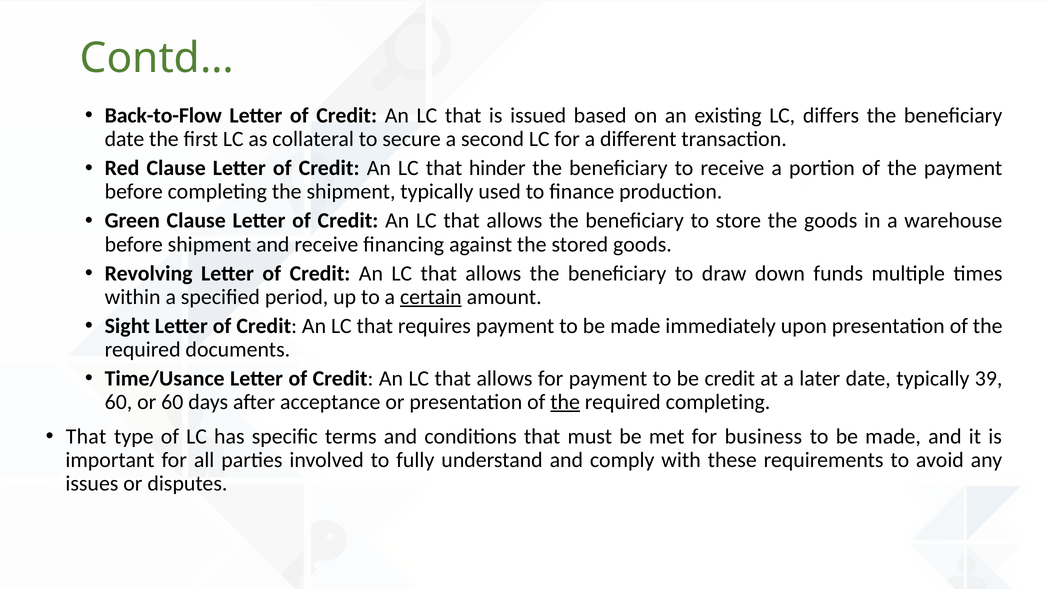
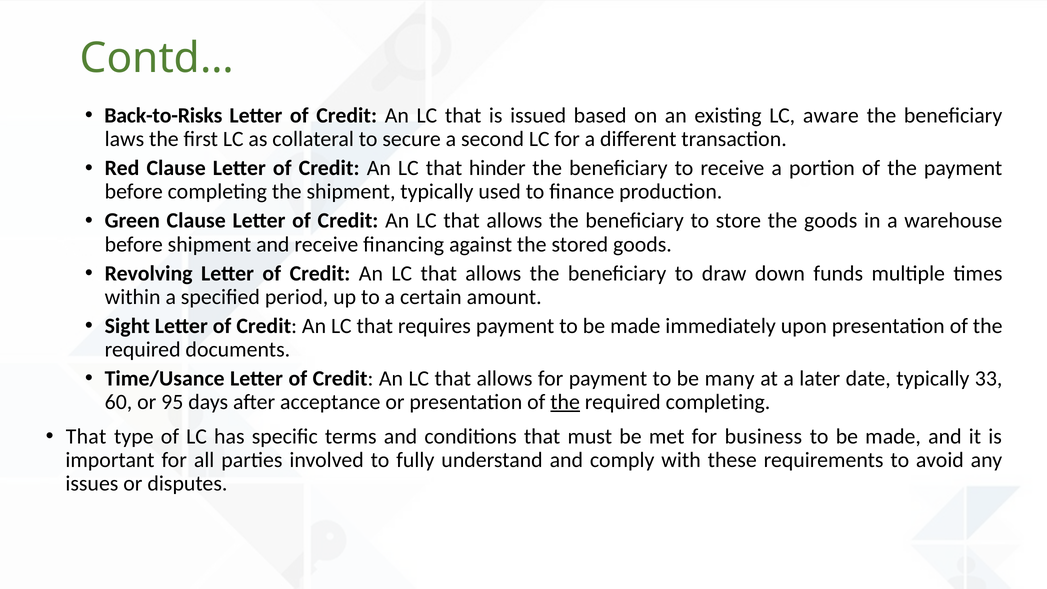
Back-to-Flow: Back-to-Flow -> Back-to-Risks (163, 116)
differs: differs -> aware (831, 116)
date: date -> laws (124, 139)
certain underline: present -> none (431, 297)
be credit: credit -> many (730, 378)
39: 39 -> 33 (989, 378)
or 60: 60 -> 95 (172, 402)
